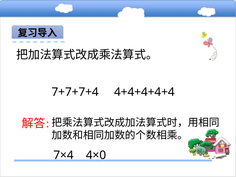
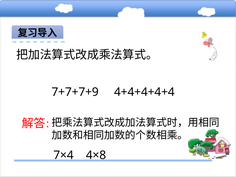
7+7+7+4: 7+7+7+4 -> 7+7+7+9 (75, 92)
4×0: 4×0 -> 4×8 (96, 155)
